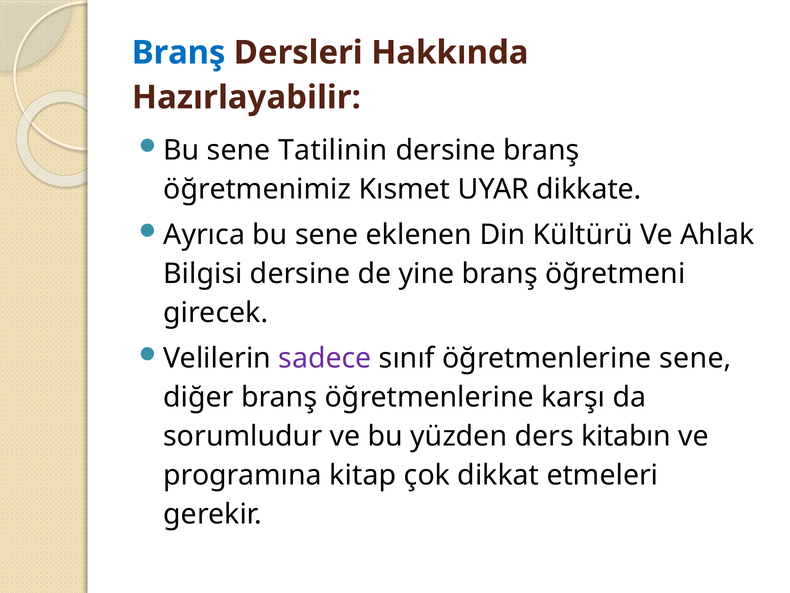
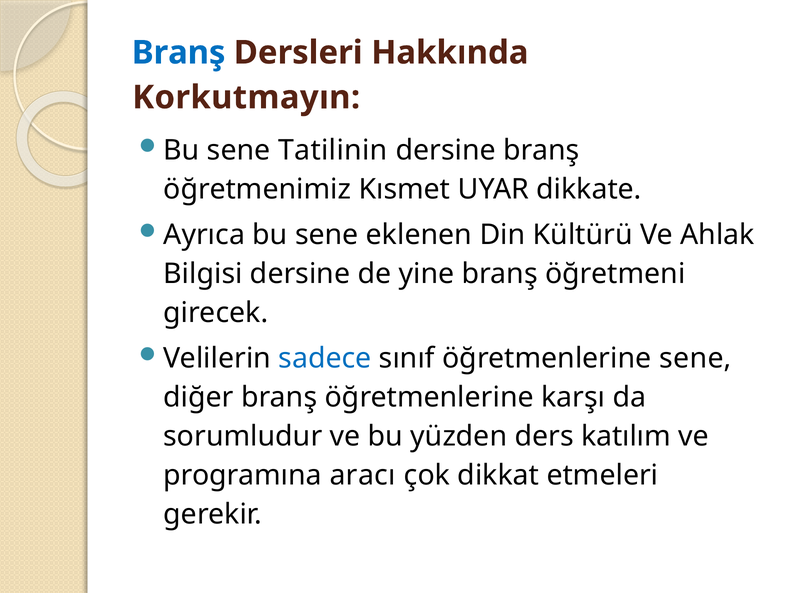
Hazırlayabilir: Hazırlayabilir -> Korkutmayın (246, 97)
sadece colour: purple -> blue (325, 358)
kitabın: kitabın -> katılım (626, 436)
kitap: kitap -> aracı (363, 475)
